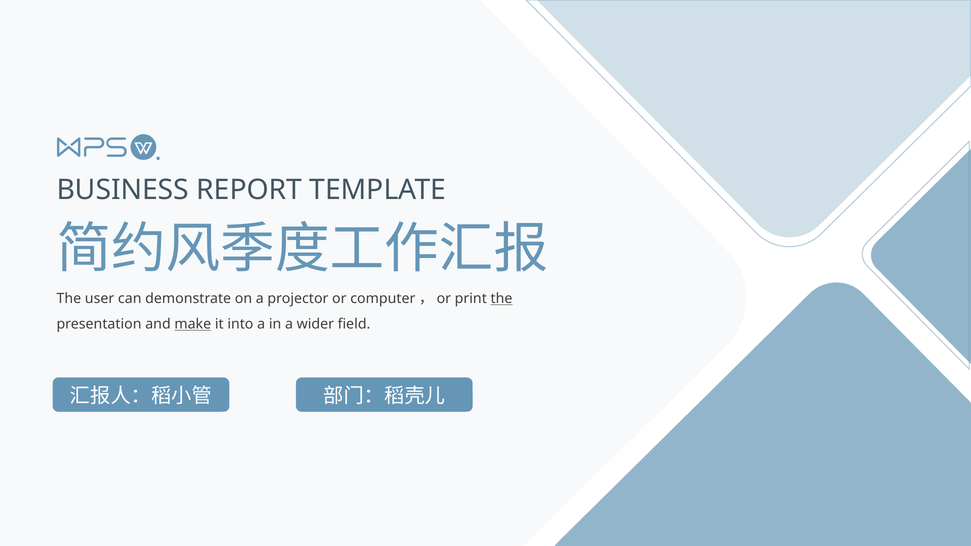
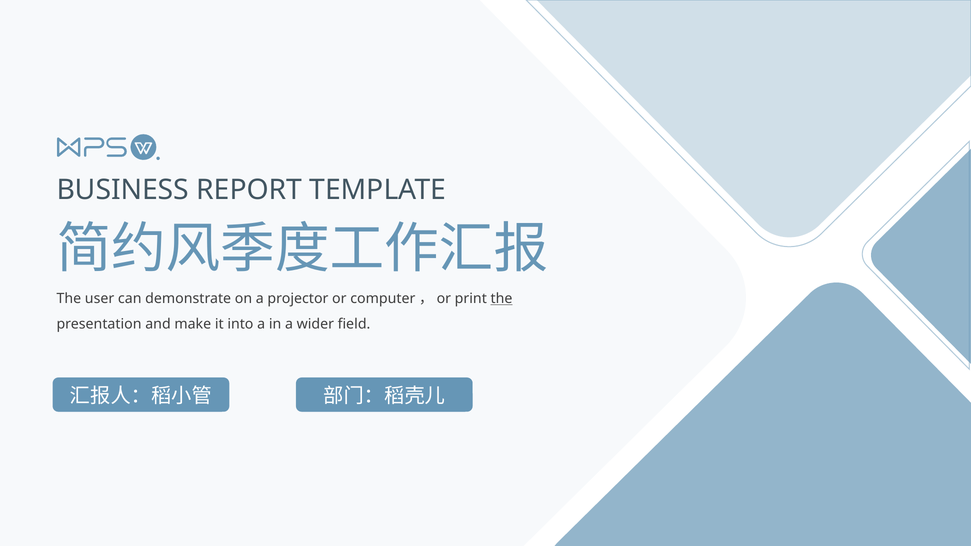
make underline: present -> none (193, 324)
